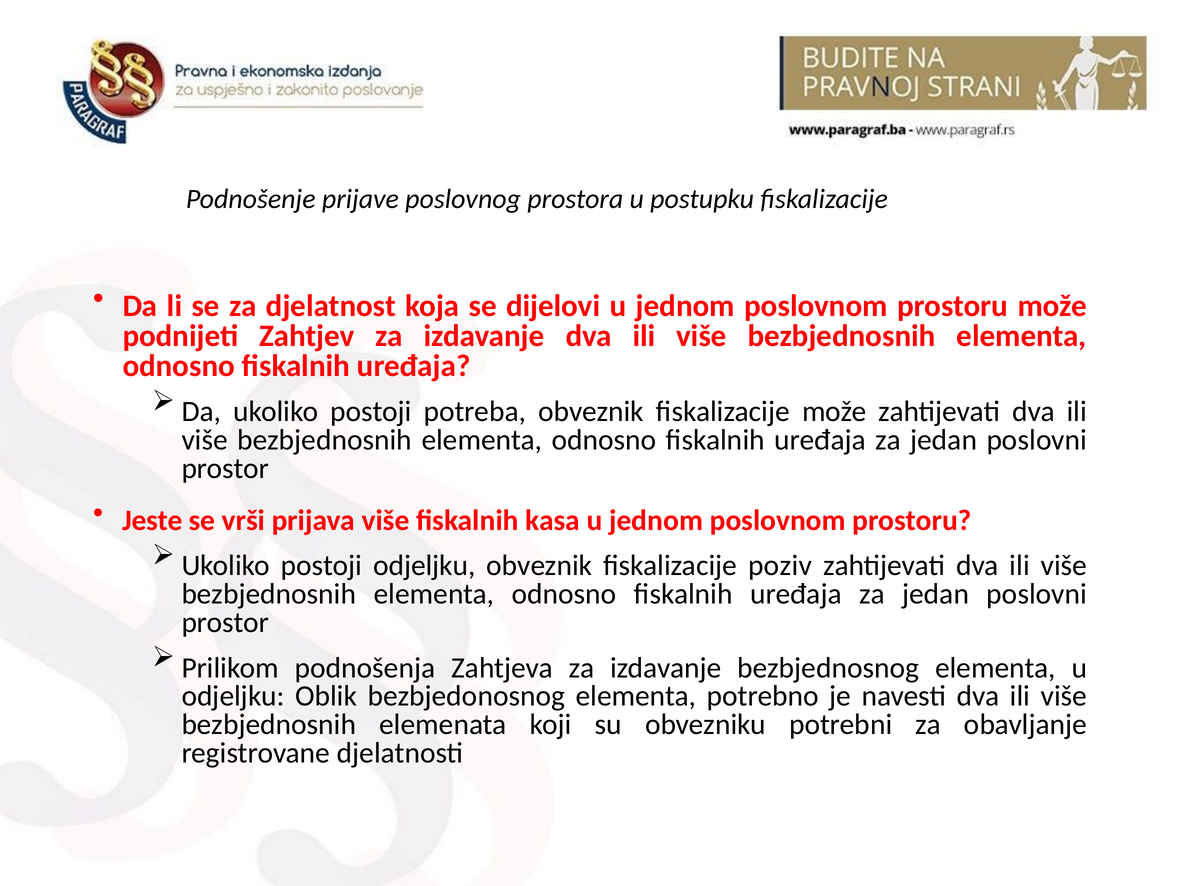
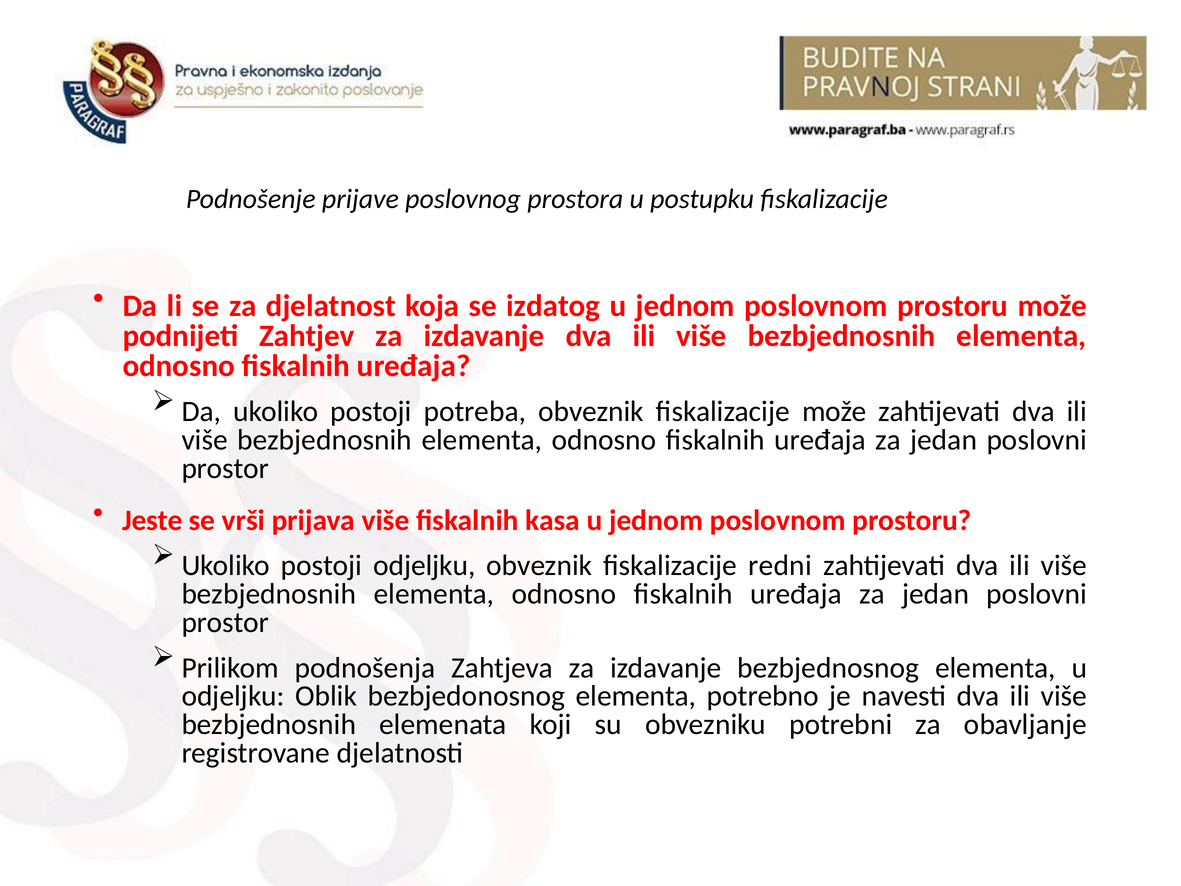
dijelovi: dijelovi -> izdatog (553, 306)
poziv: poziv -> redni (780, 566)
